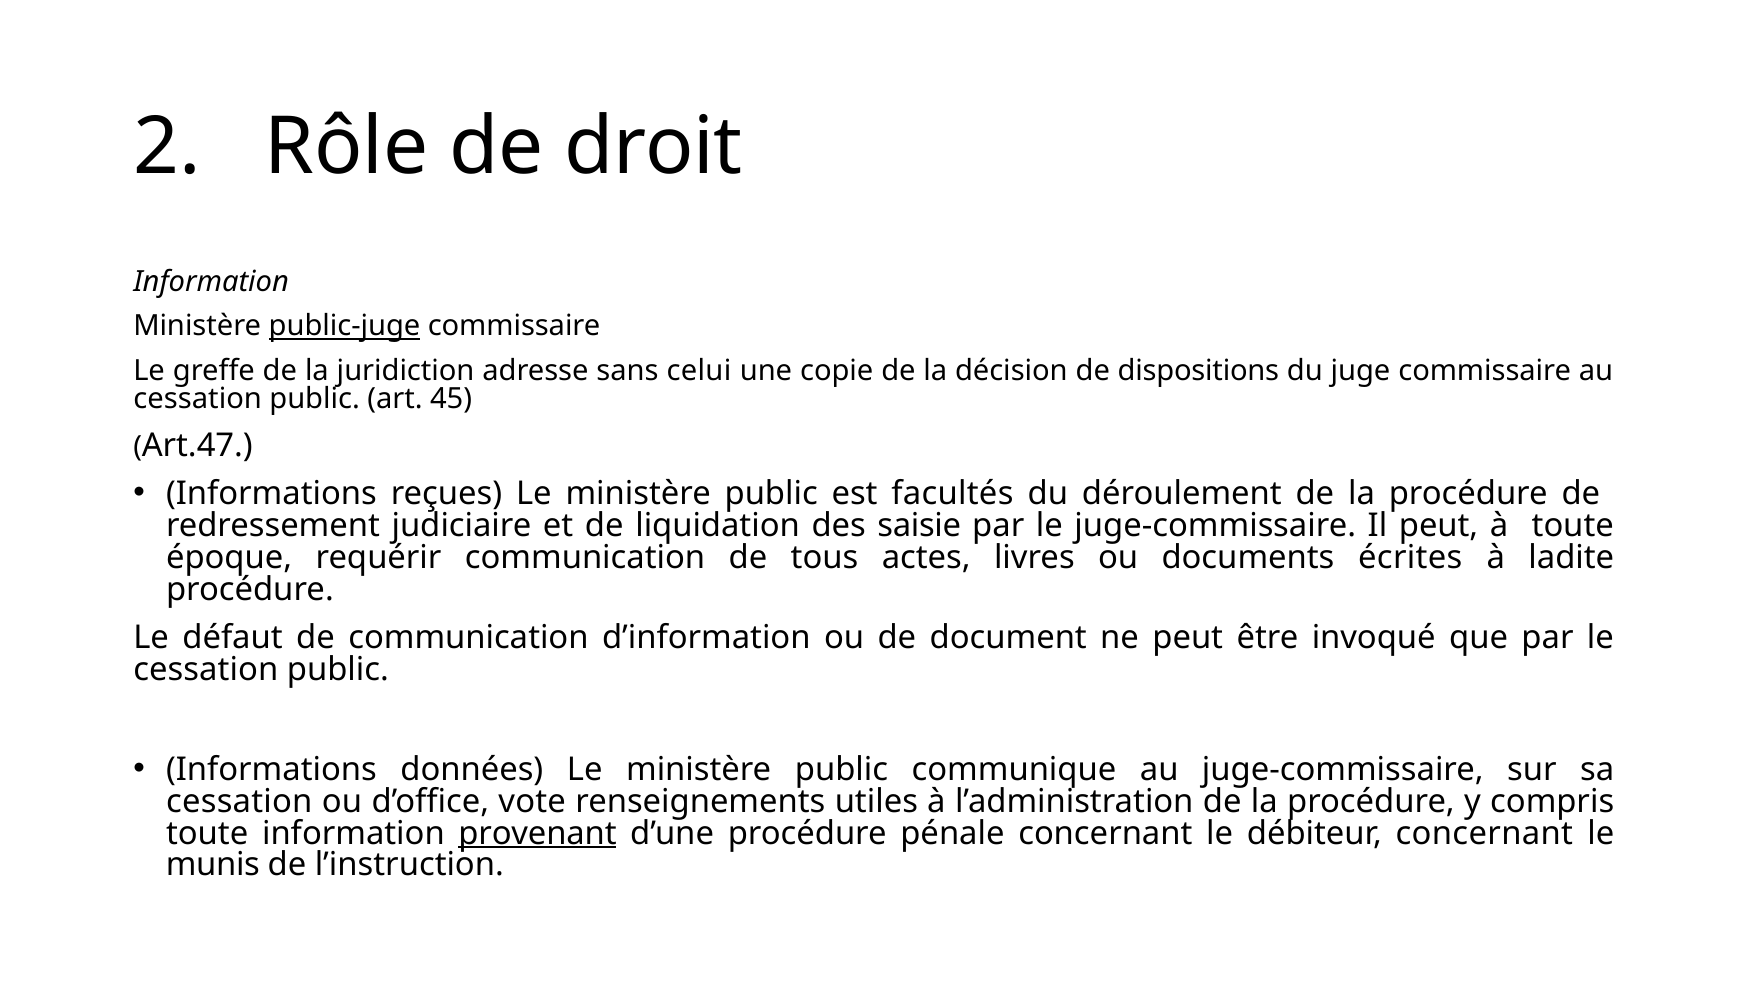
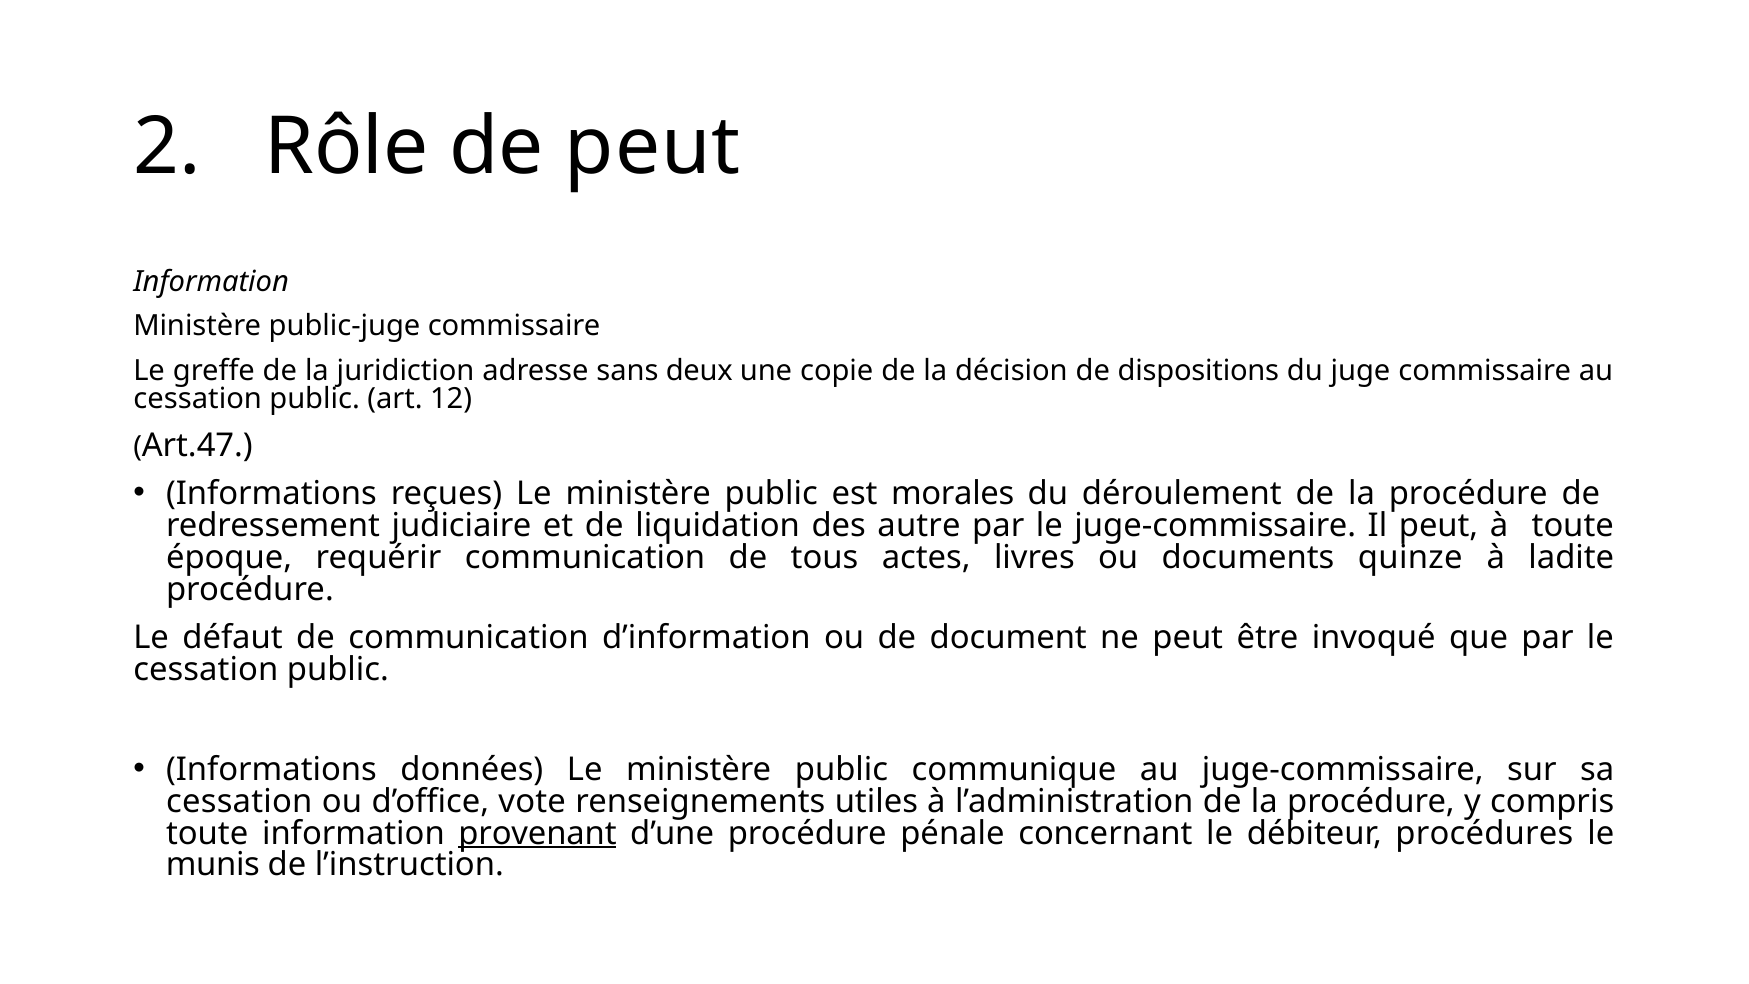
de droit: droit -> peut (653, 147)
public-juge underline: present -> none (345, 326)
celui: celui -> deux (699, 371)
45: 45 -> 12 (451, 399)
facultés: facultés -> morales (953, 494)
saisie: saisie -> autre (919, 526)
écrites: écrites -> quinze (1410, 557)
débiteur concernant: concernant -> procédures (1484, 833)
